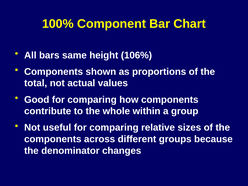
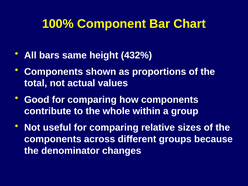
106%: 106% -> 432% (136, 55)
